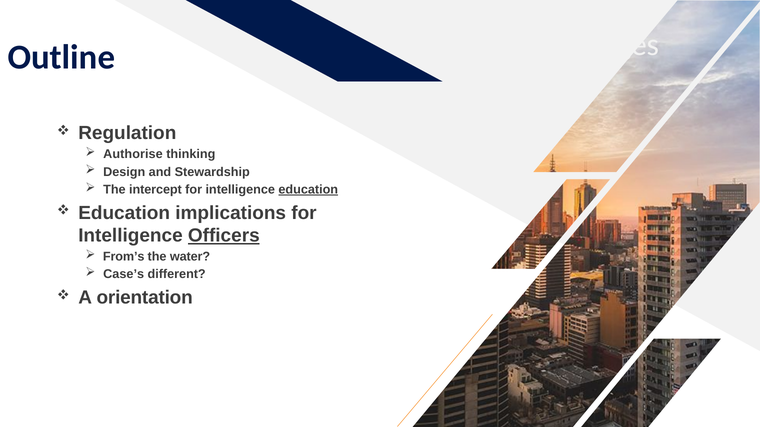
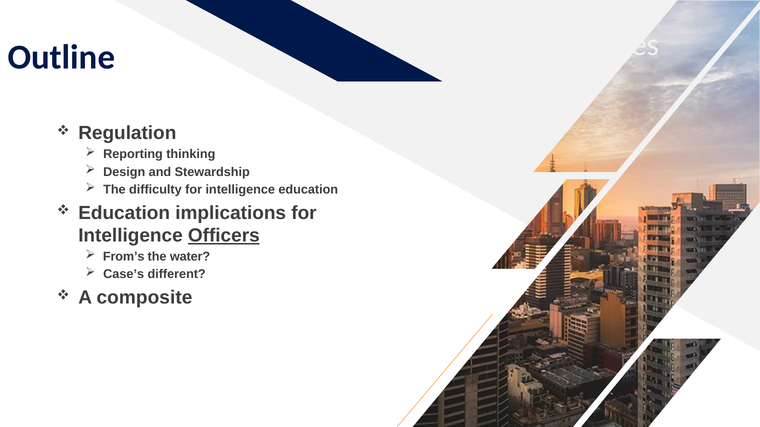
Authorise: Authorise -> Reporting (133, 154)
intercept: intercept -> difficulty (155, 190)
education underline: present -> none (308, 190)
orientation: orientation -> composite (144, 298)
